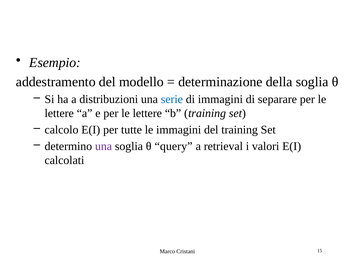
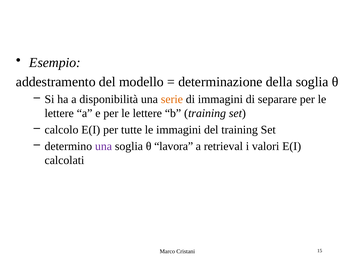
distribuzioni: distribuzioni -> disponibilità (109, 99)
serie colour: blue -> orange (172, 99)
query: query -> lavora (174, 146)
